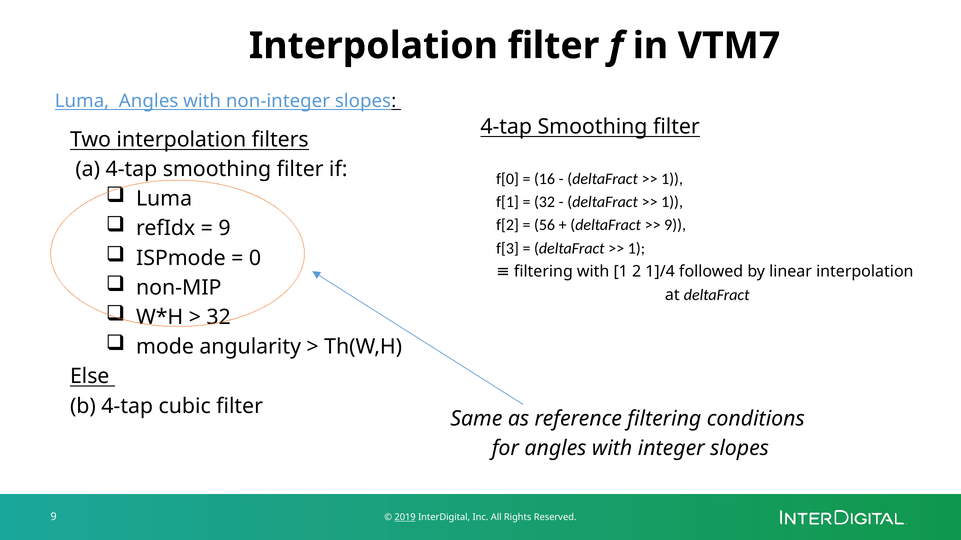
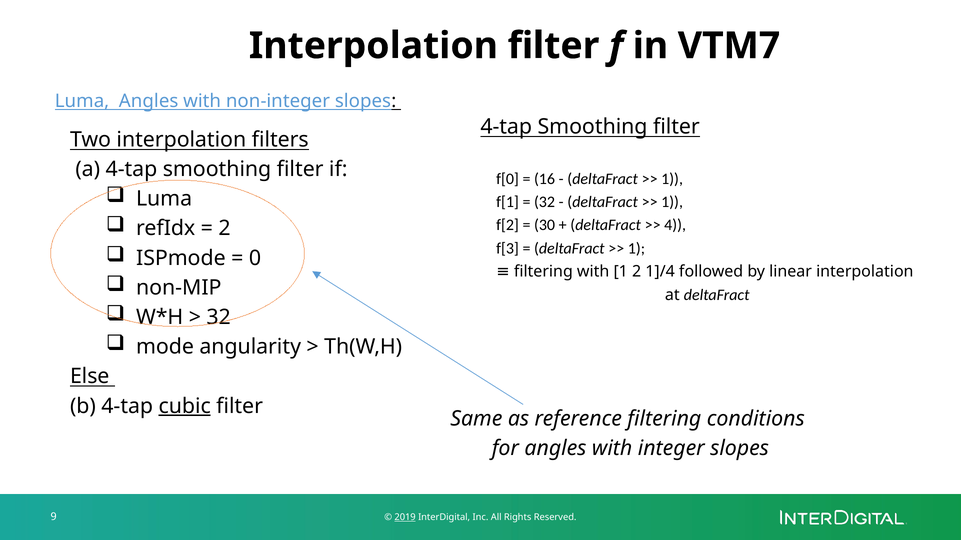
9: 9 -> 2 (225, 229)
56: 56 -> 30 (545, 225)
9: 9 -> 4 (675, 225)
cubic underline: none -> present (185, 406)
